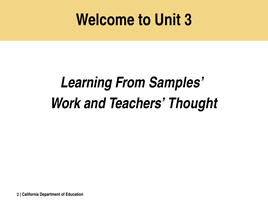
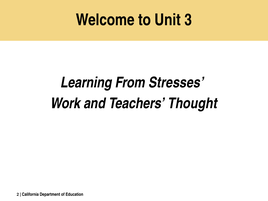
Samples: Samples -> Stresses (176, 83)
